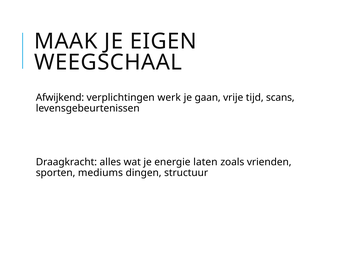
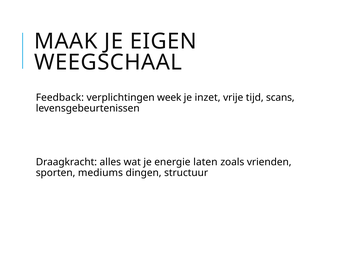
Afwijkend: Afwijkend -> Feedback (60, 98)
werk: werk -> week (169, 98)
gaan: gaan -> inzet (208, 98)
